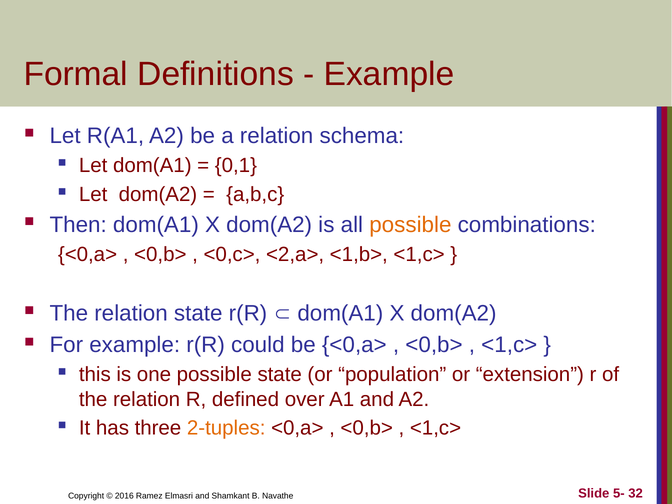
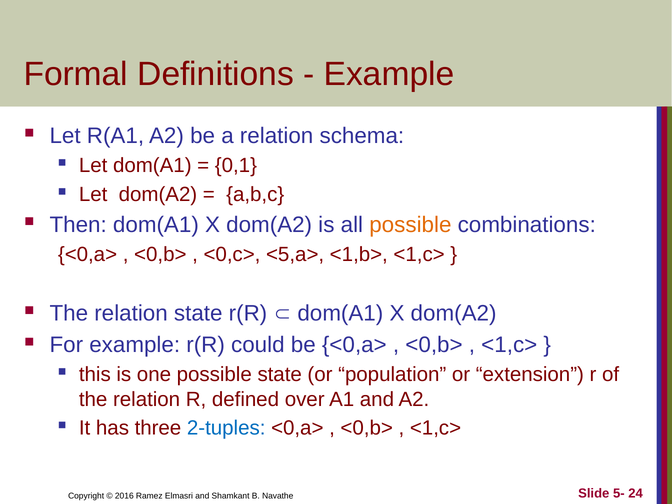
<2,a>: <2,a> -> <5,a> (295, 255)
2-tuples colour: orange -> blue (226, 428)
32: 32 -> 24 (636, 494)
